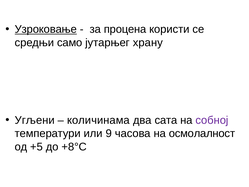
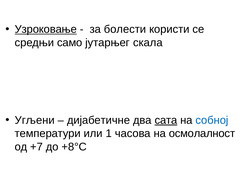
процена: процена -> болести (125, 29)
храну: храну -> скала (148, 43)
количинама: количинама -> дијабетичне (98, 120)
сата underline: none -> present (166, 120)
собној colour: purple -> blue (212, 120)
9: 9 -> 1 (109, 133)
+5: +5 -> +7 (36, 147)
